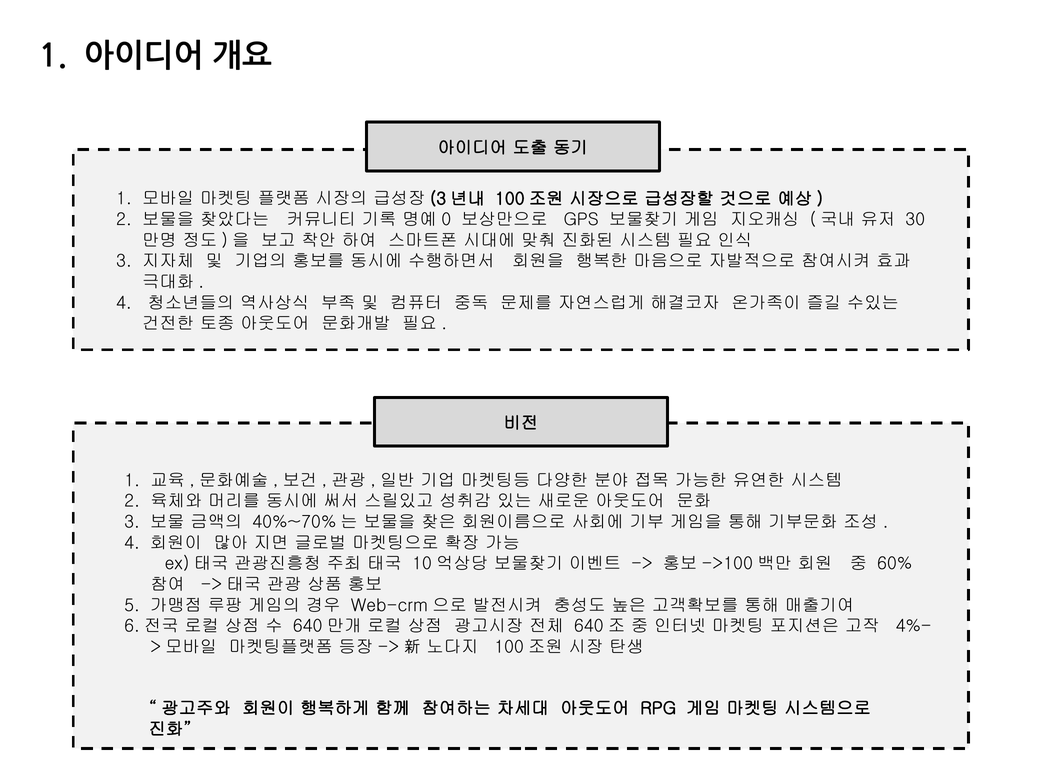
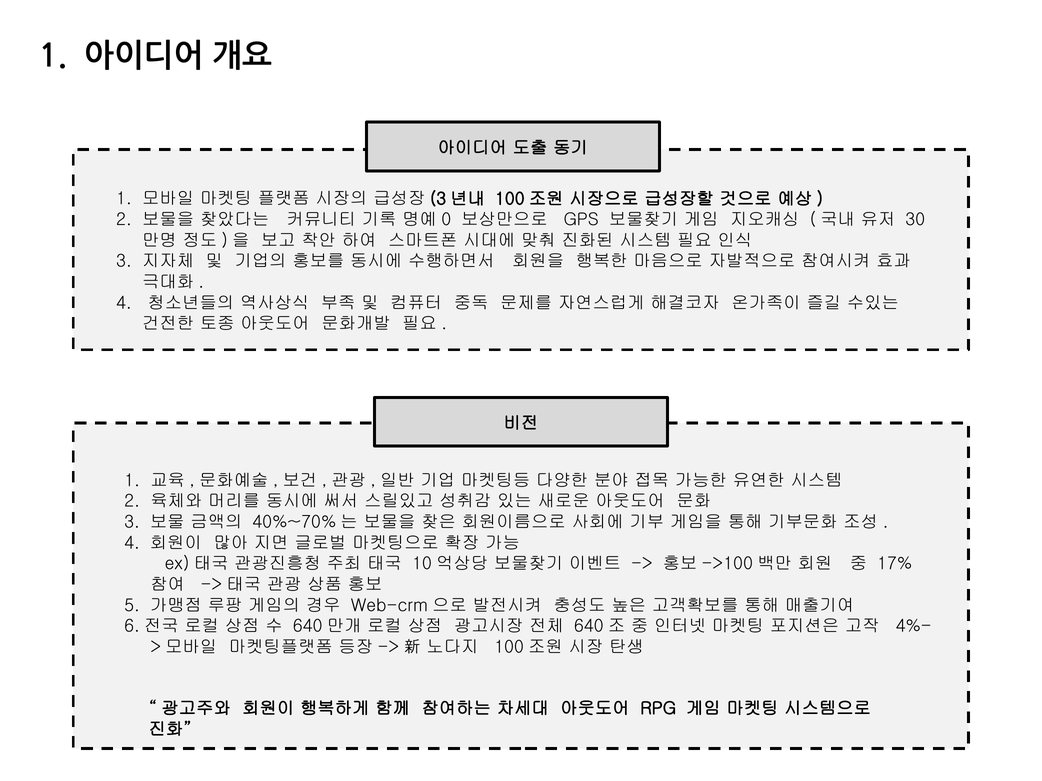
60%: 60% -> 17% (895, 564)
